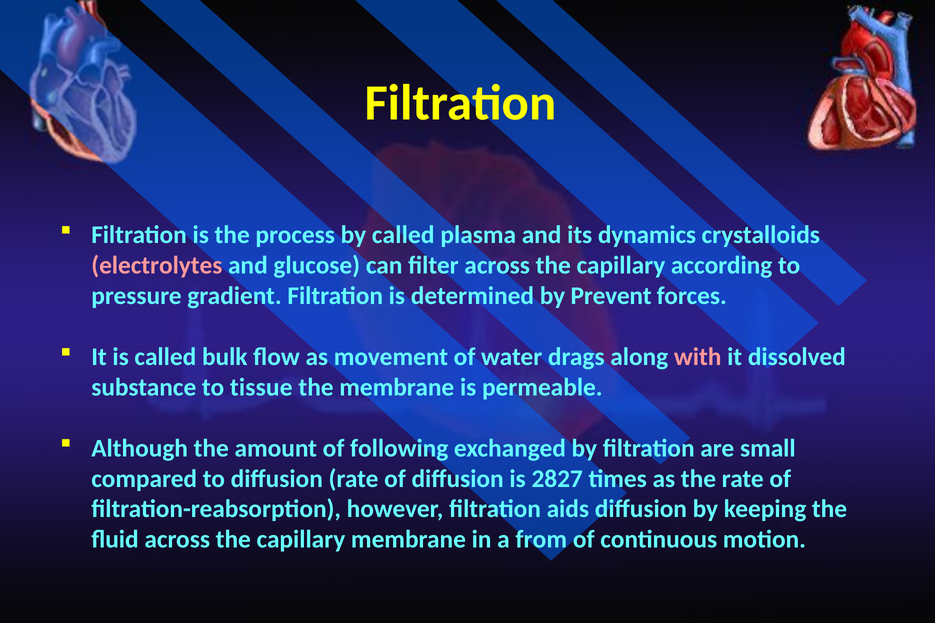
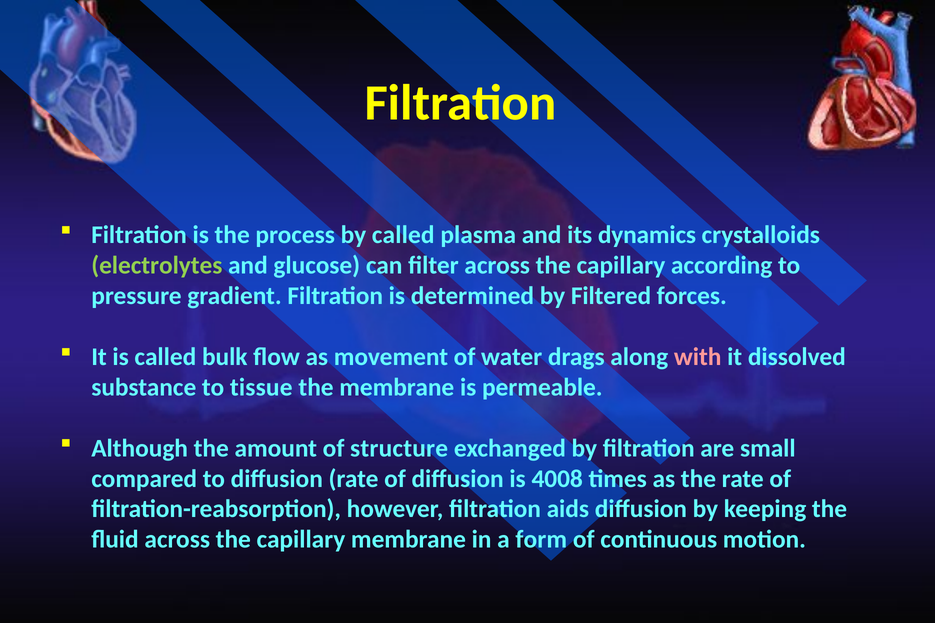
electrolytes colour: pink -> light green (157, 266)
Prevent: Prevent -> Filtered (611, 296)
following: following -> structure (399, 448)
2827: 2827 -> 4008 (557, 479)
from: from -> form (541, 540)
